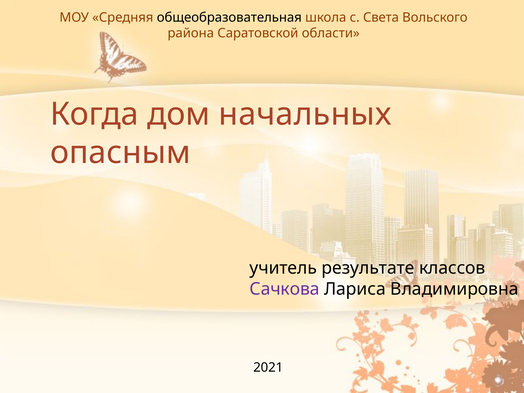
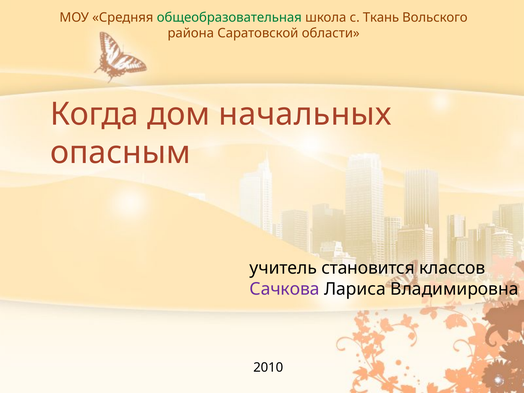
общеобразовательная colour: black -> green (229, 18)
Света: Света -> Ткань (381, 18)
результате: результате -> становится (368, 268)
2021: 2021 -> 2010 (268, 367)
